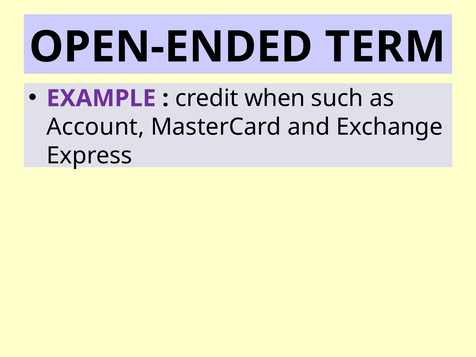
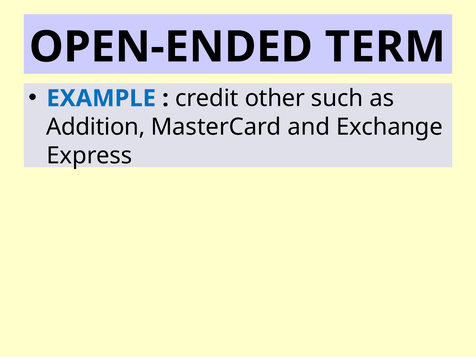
EXAMPLE colour: purple -> blue (101, 98)
when: when -> other (275, 98)
Account: Account -> Addition (96, 127)
